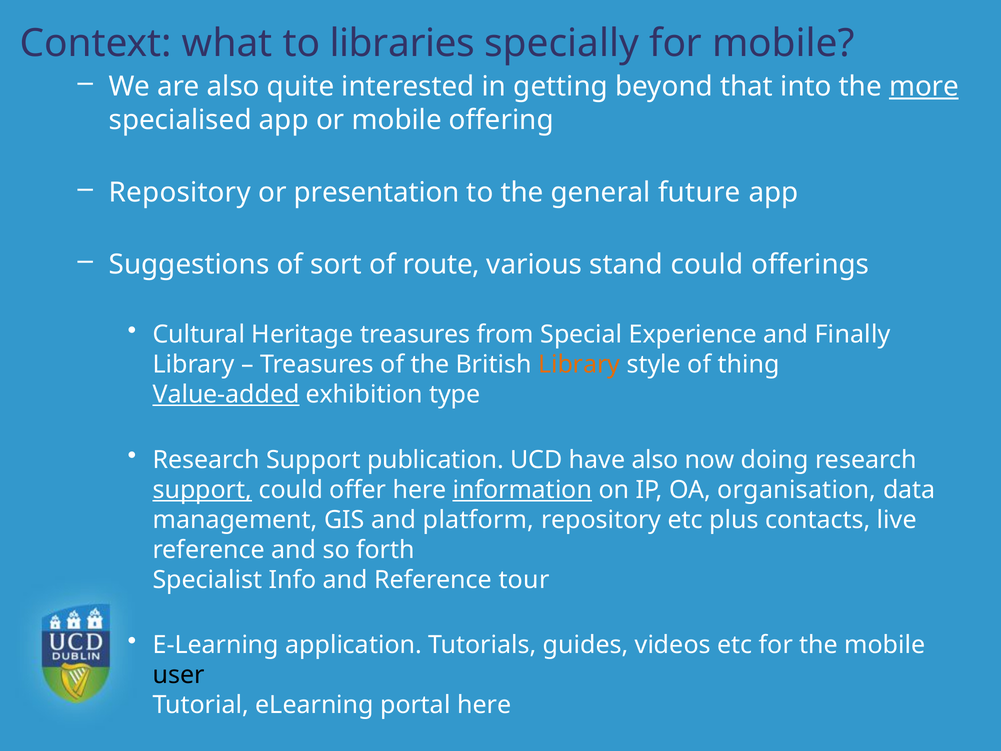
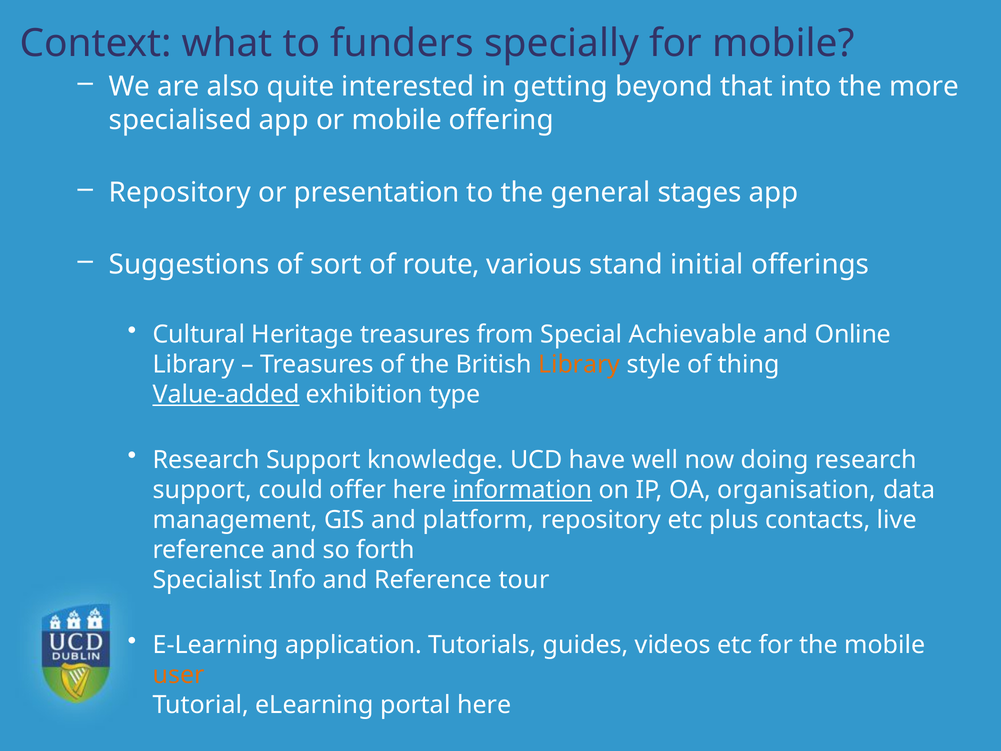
libraries: libraries -> funders (402, 44)
more underline: present -> none (924, 87)
future: future -> stages (700, 192)
stand could: could -> initial (707, 265)
Experience: Experience -> Achievable (693, 334)
Finally: Finally -> Online (853, 334)
publication: publication -> knowledge (435, 460)
have also: also -> well (655, 460)
support underline: present -> none (202, 490)
user colour: black -> orange (179, 675)
